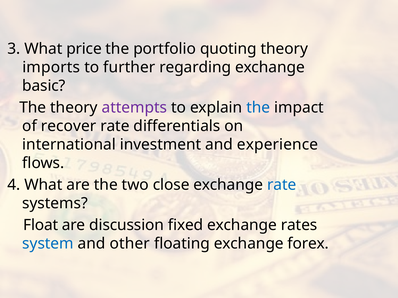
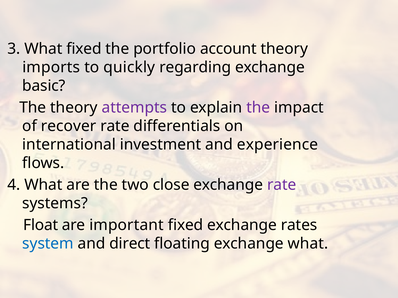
What price: price -> fixed (84, 49)
quoting: quoting -> account (228, 49)
further: further -> quickly (129, 67)
the colour: blue -> purple (258, 108)
rate colour: blue -> purple (282, 185)
discussion: discussion -> important (126, 225)
other: other -> direct (130, 244)
exchange forex: forex -> what (308, 244)
